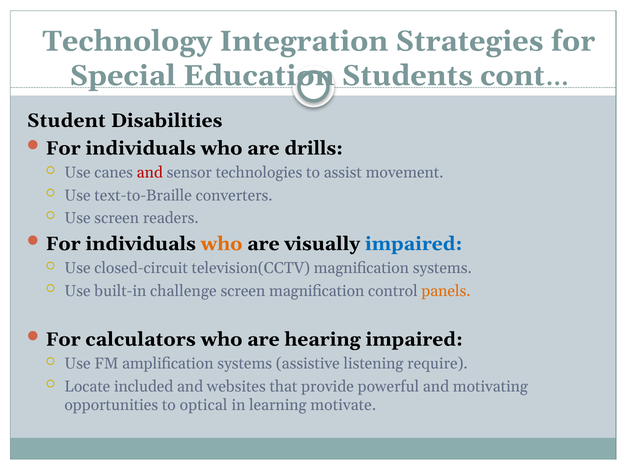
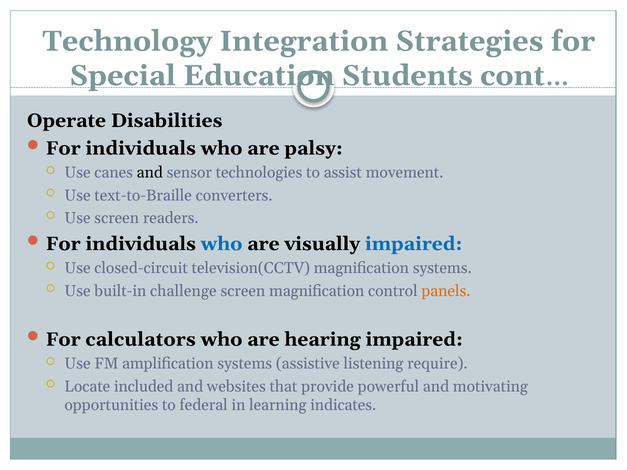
Student: Student -> Operate (66, 121)
drills: drills -> palsy (314, 148)
and colour: red -> black (150, 173)
who colour: orange -> blue (222, 244)
optical: optical -> federal (204, 405)
motivate: motivate -> indicates (343, 405)
